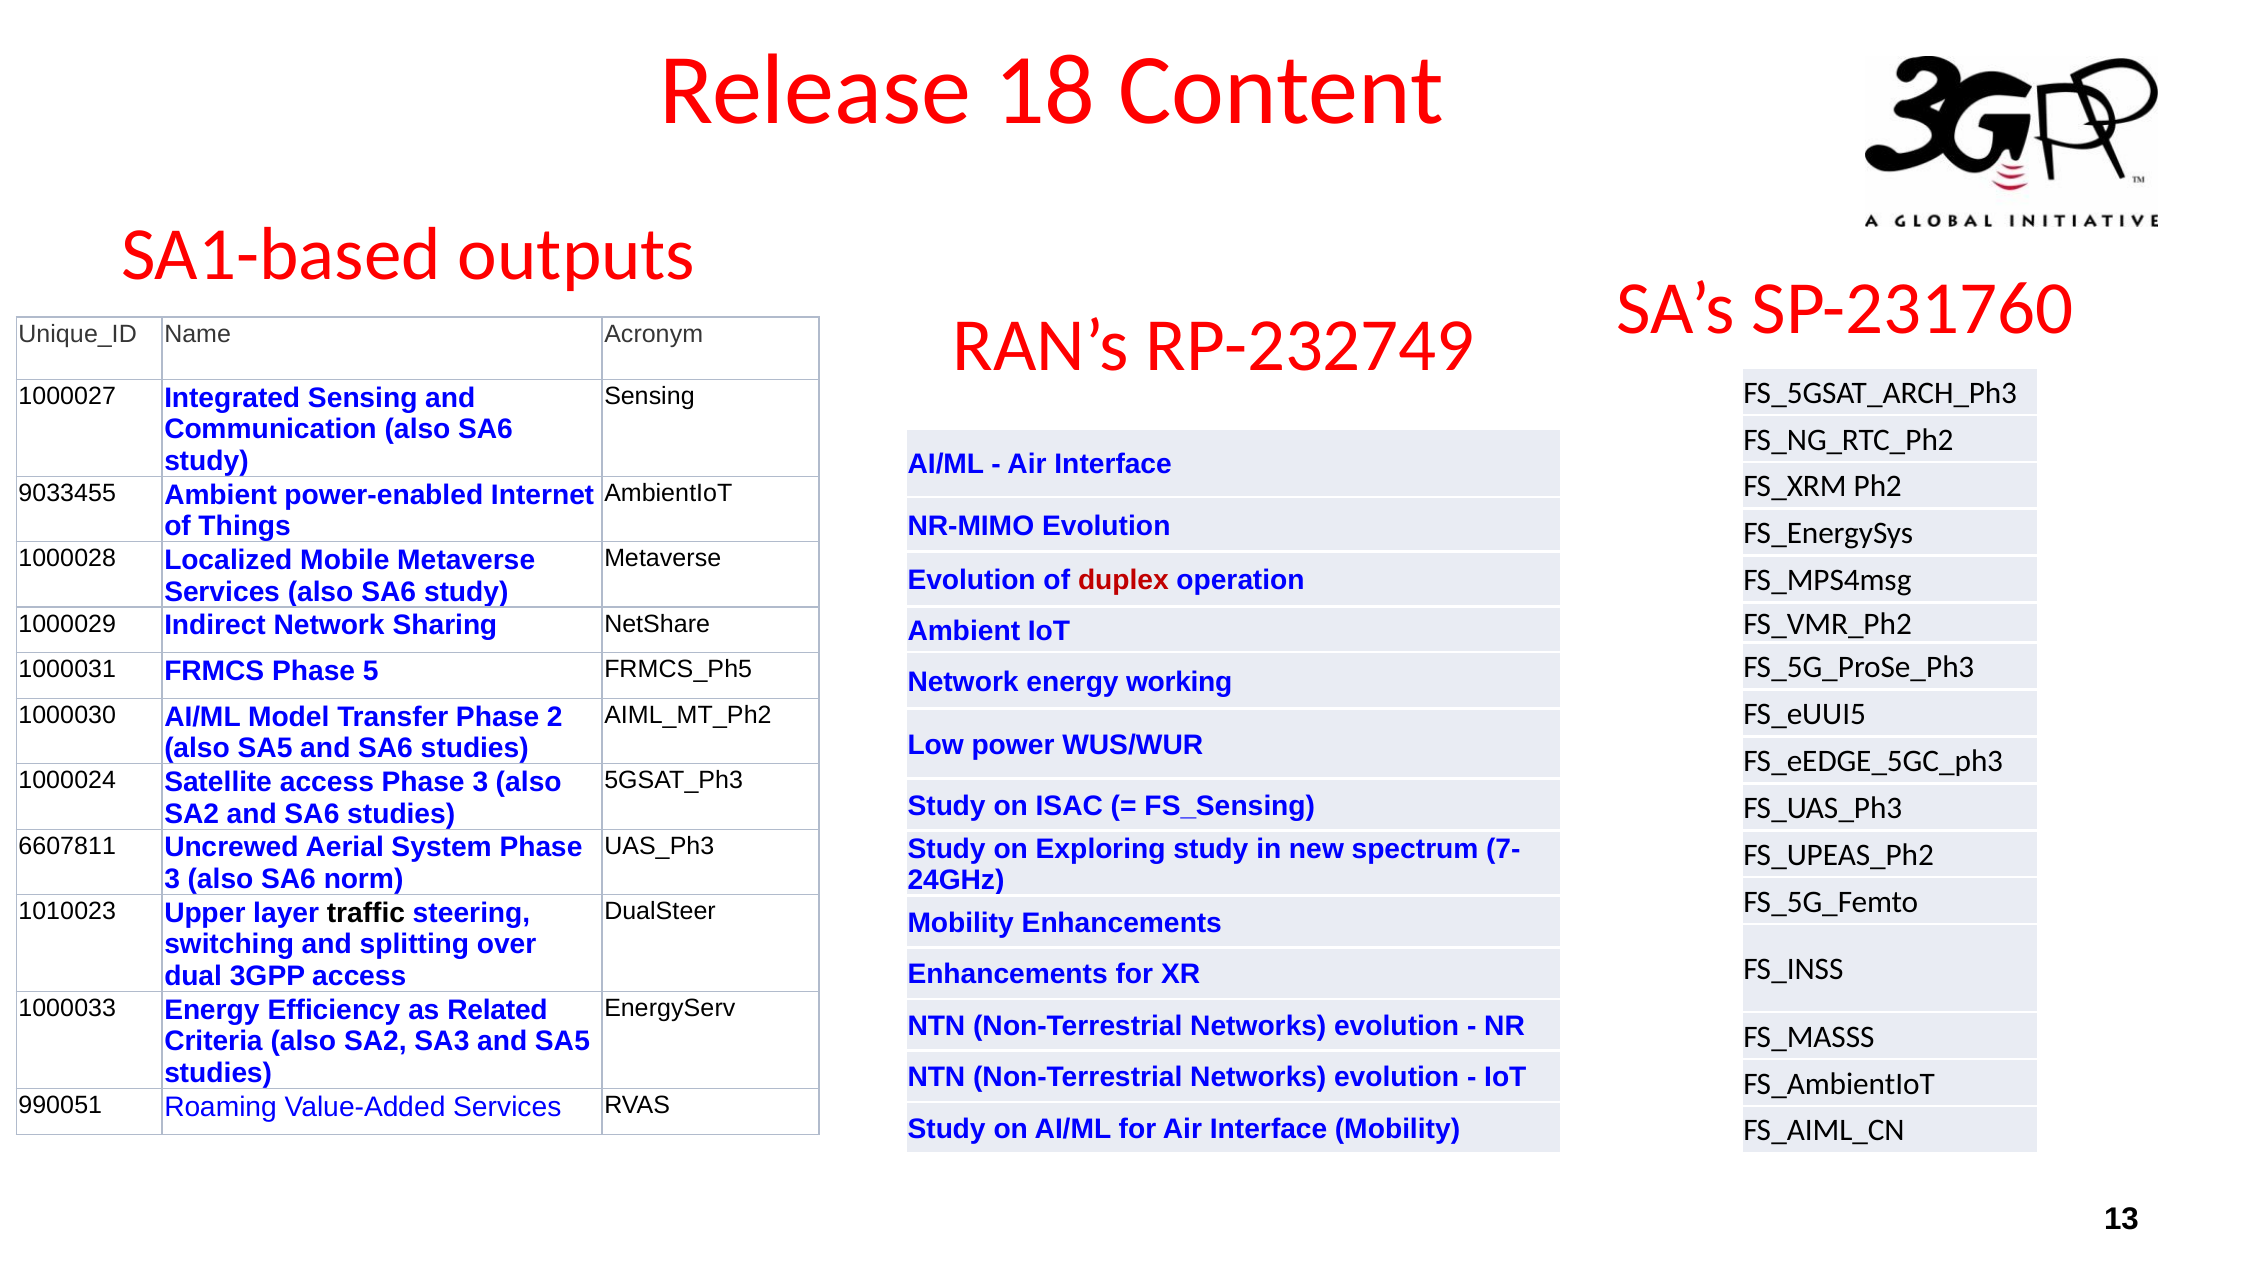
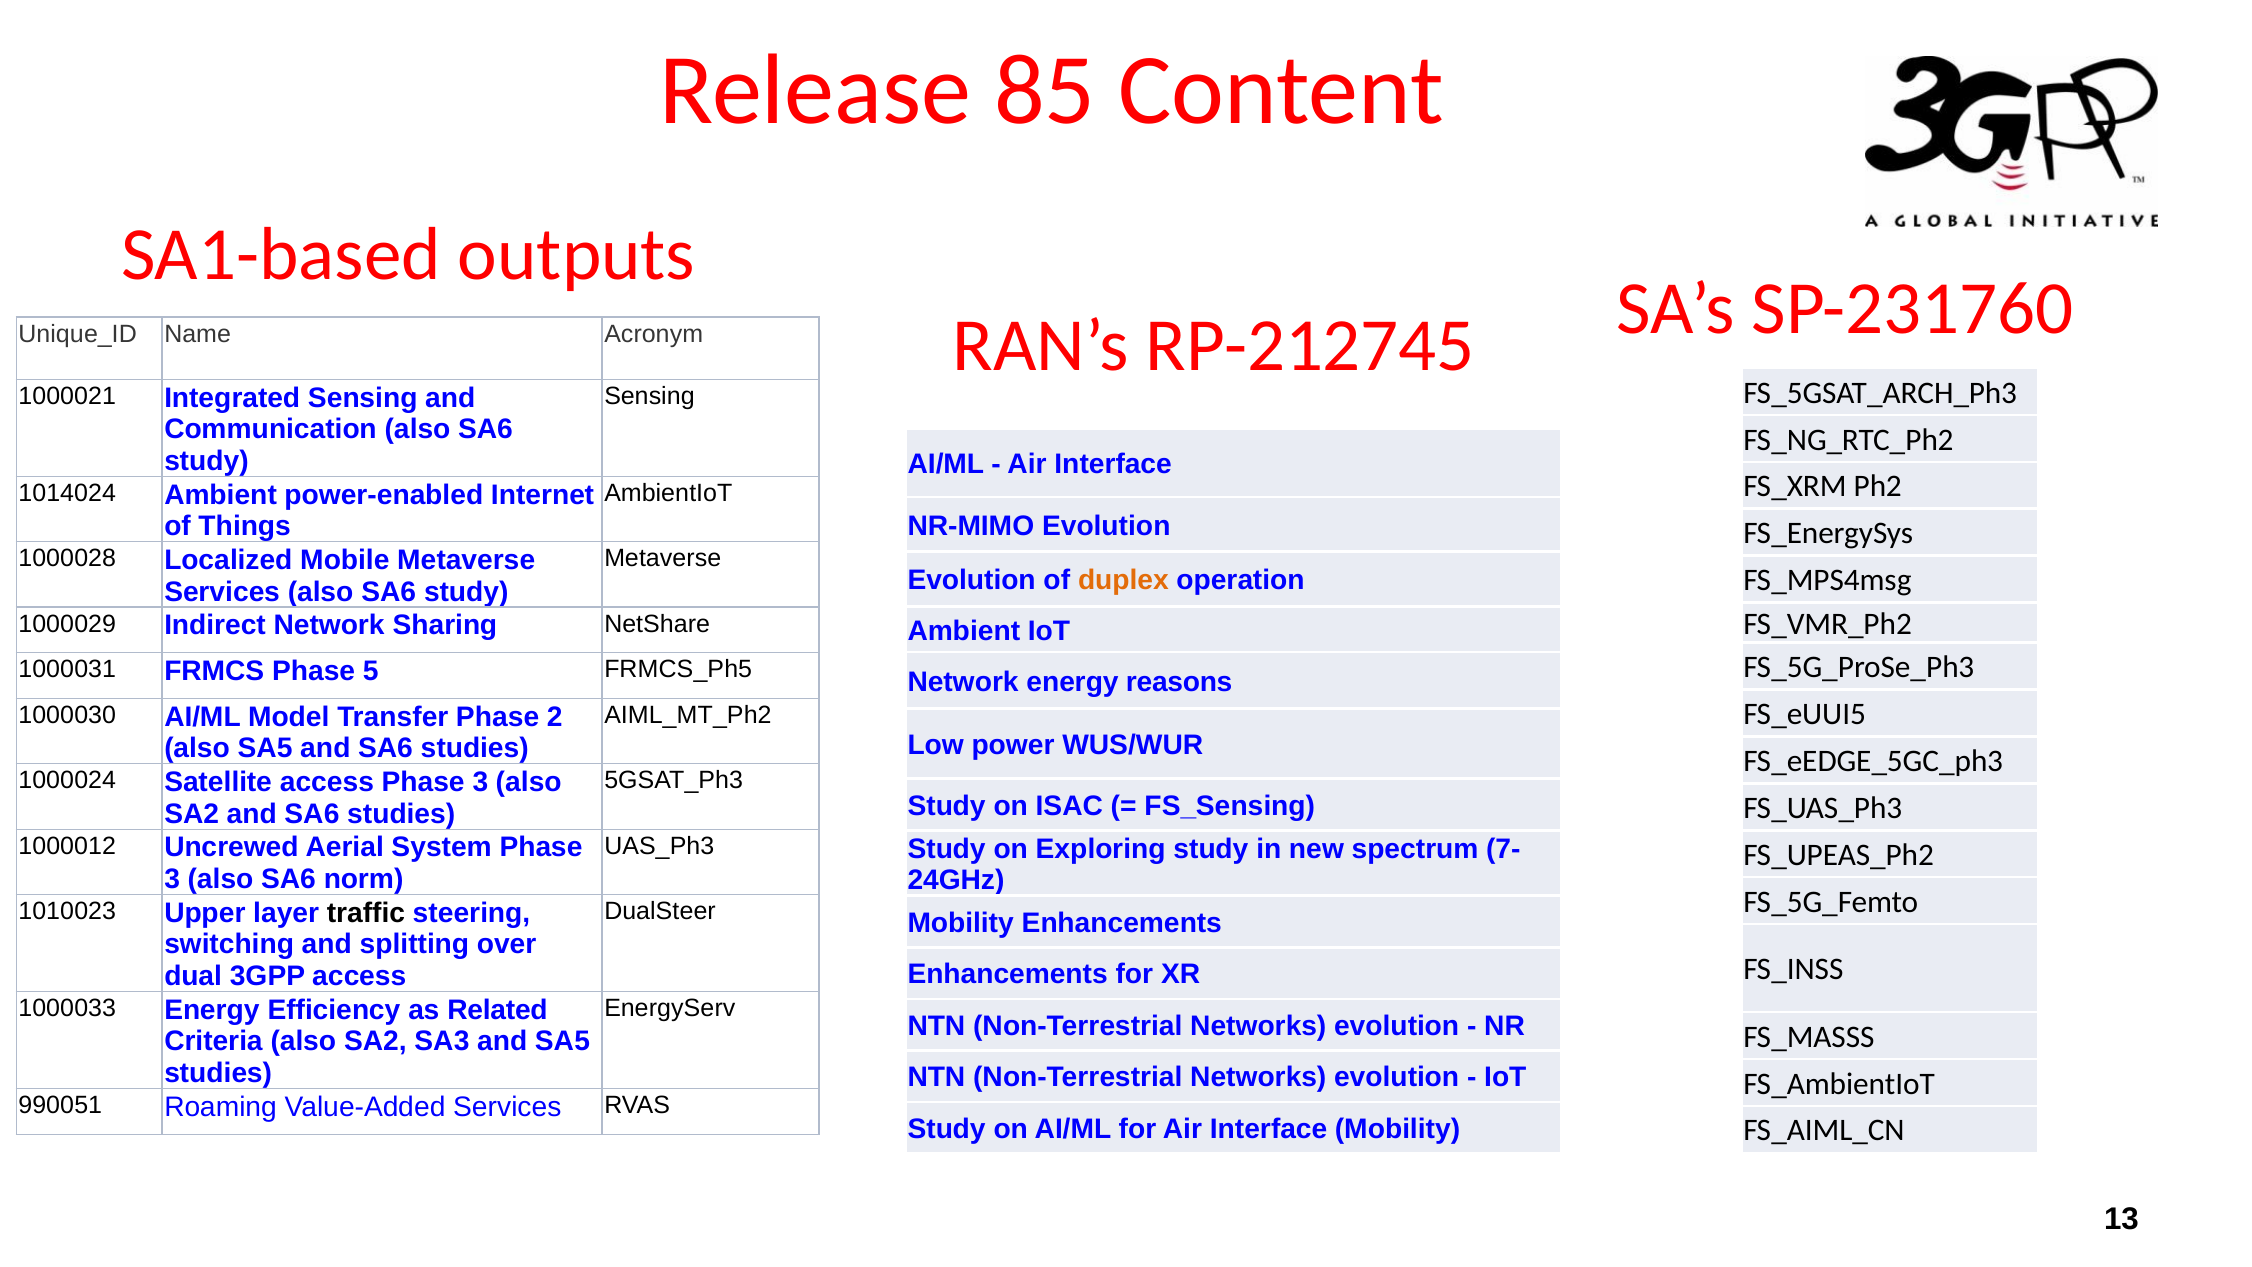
18: 18 -> 85 (1045, 91)
RP-232749: RP-232749 -> RP-212745 (1310, 346)
1000027: 1000027 -> 1000021 (67, 396)
9033455: 9033455 -> 1014024 (67, 493)
duplex colour: red -> orange (1123, 581)
working: working -> reasons (1179, 682)
6607811: 6607811 -> 1000012 (67, 846)
